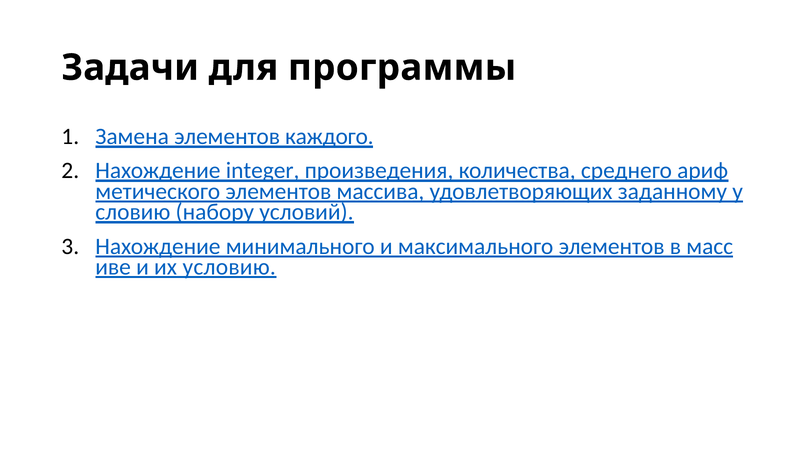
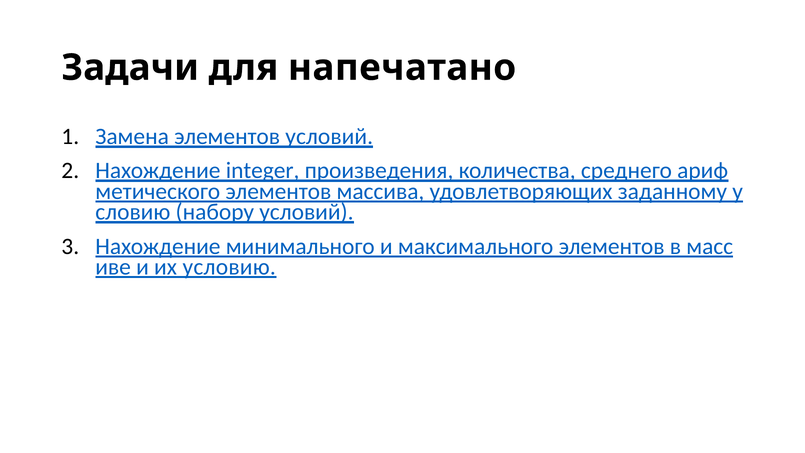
программы: программы -> напечатано (402, 68)
элементов каждого: каждого -> условий (329, 136)
